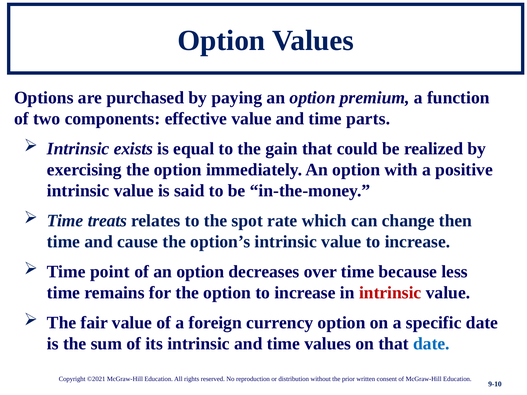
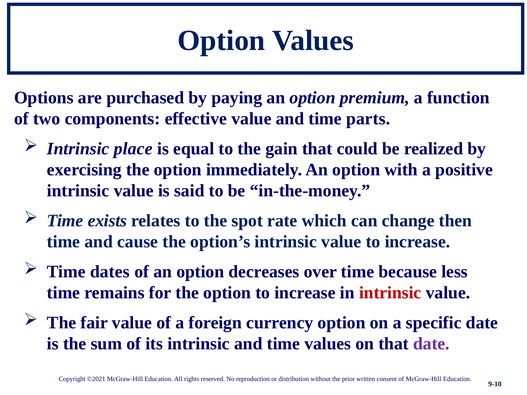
exists: exists -> place (133, 149)
treats: treats -> exists (107, 221)
point: point -> dates (110, 272)
date colour: blue -> purple (431, 344)
